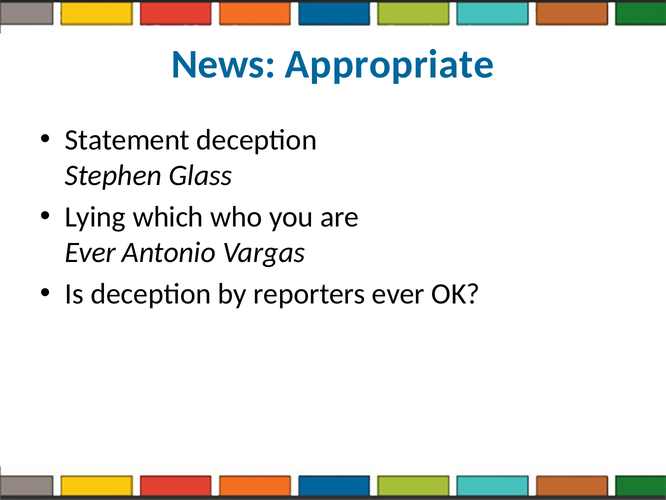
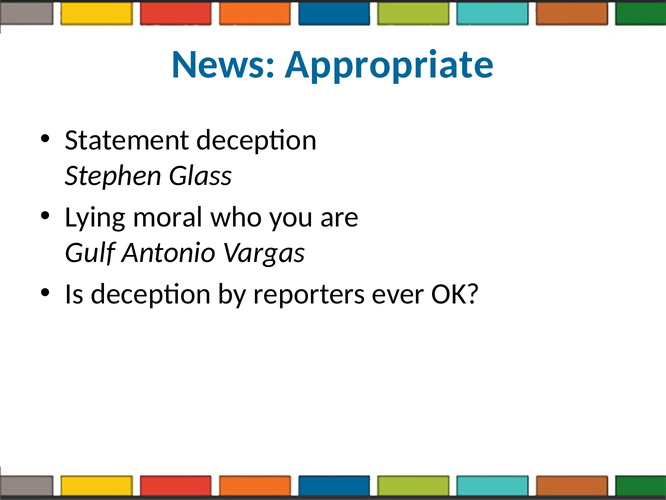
which: which -> moral (168, 217)
Ever: Ever -> Gulf (90, 252)
